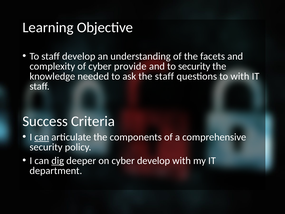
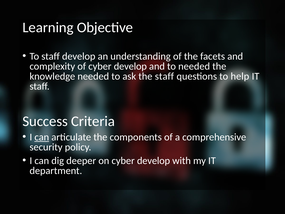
of cyber provide: provide -> develop (130, 66)
to security: security -> needed (194, 66)
to with: with -> help (240, 76)
dig underline: present -> none (58, 161)
